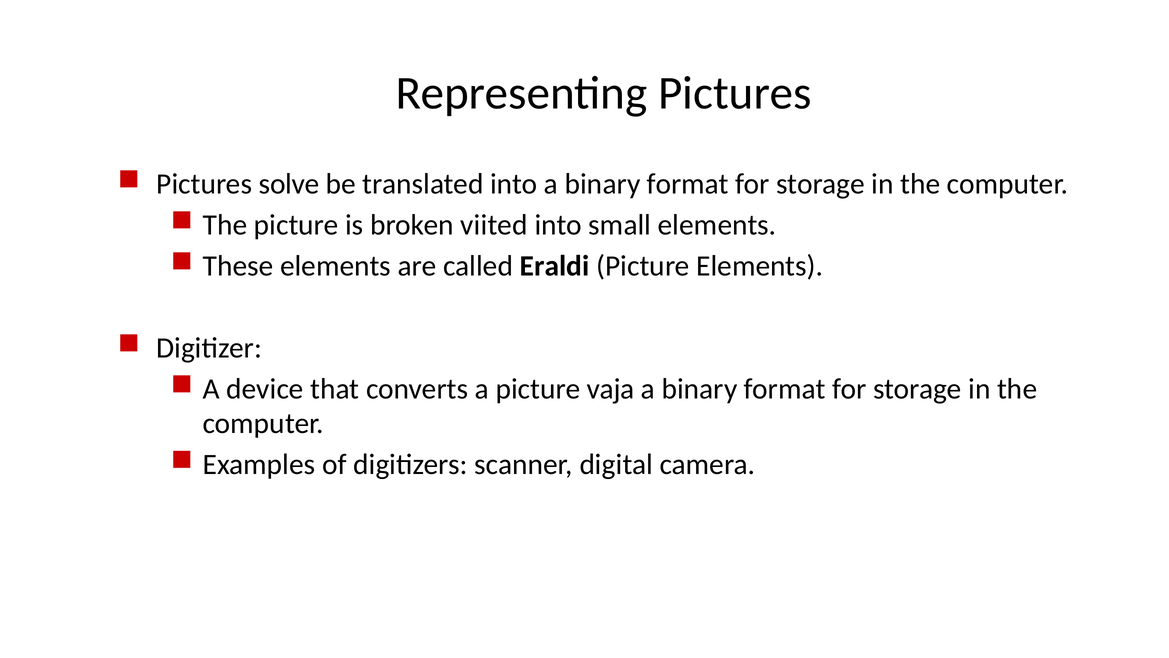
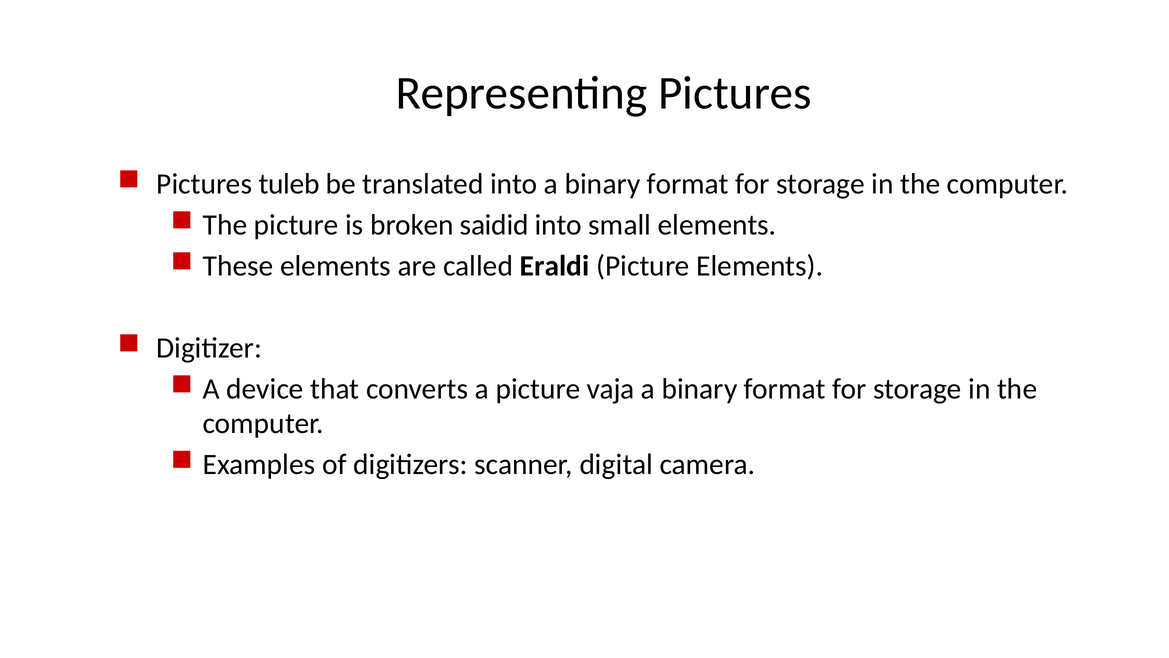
solve: solve -> tuleb (289, 184)
viited: viited -> saidid (494, 225)
